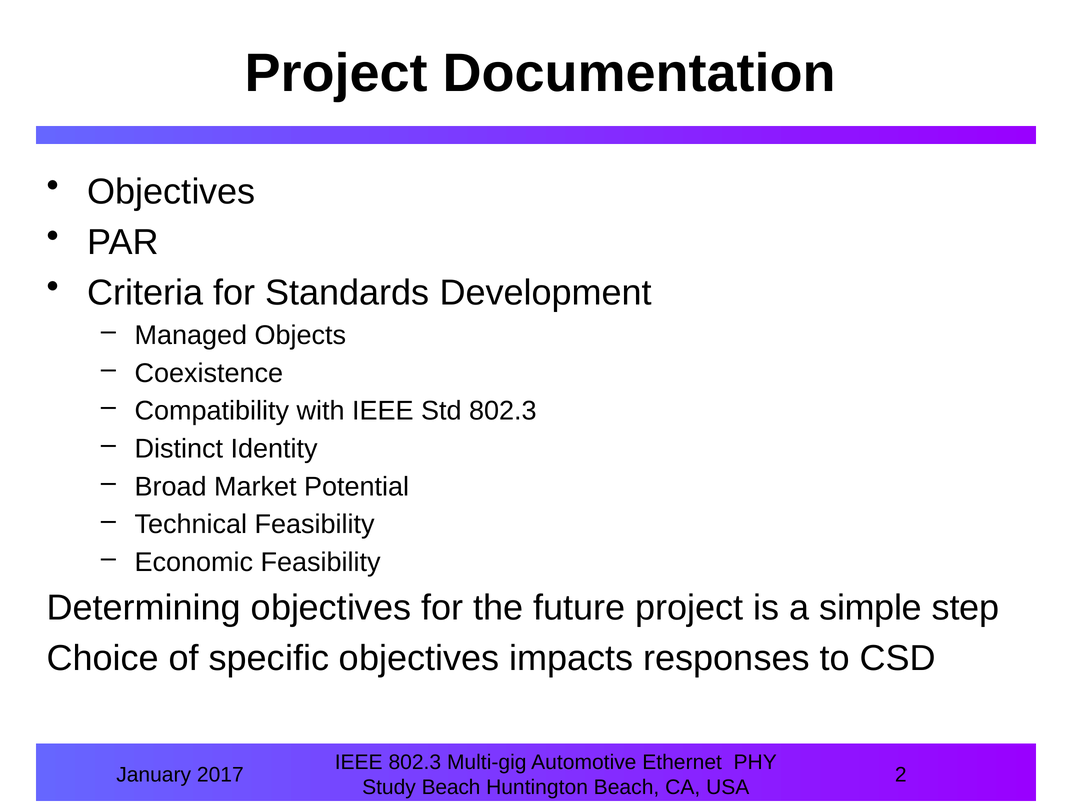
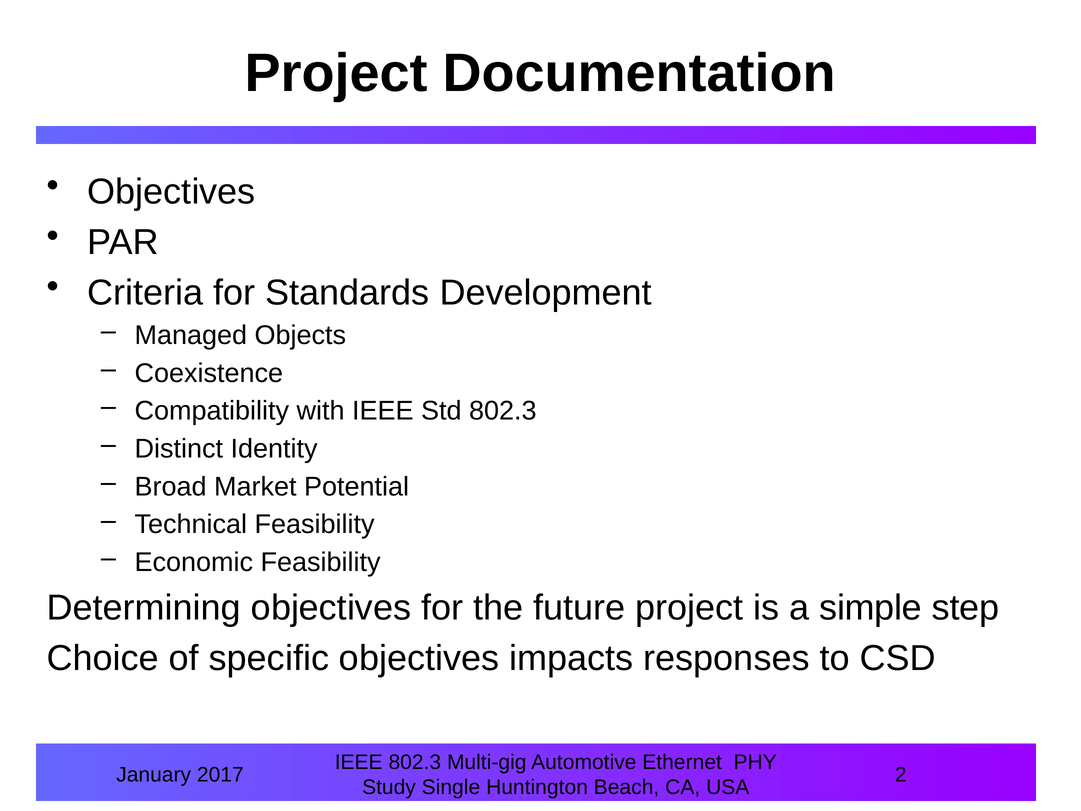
Study Beach: Beach -> Single (451, 787)
